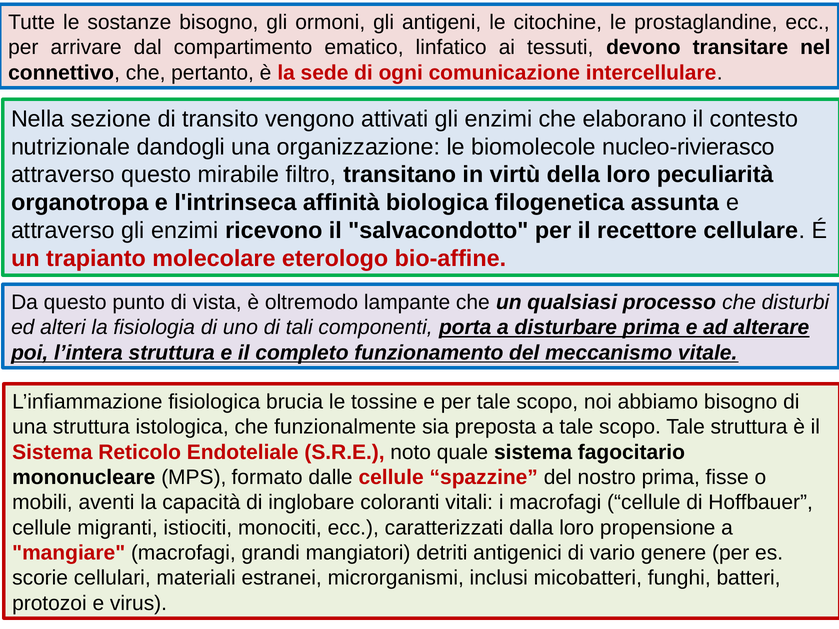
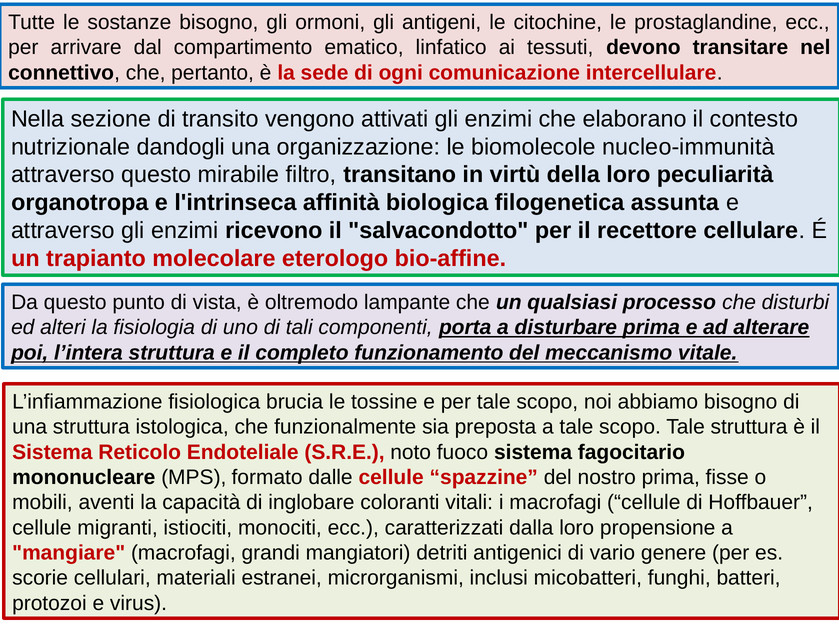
nucleo-rivierasco: nucleo-rivierasco -> nucleo-immunità (688, 147)
quale: quale -> fuoco (462, 452)
